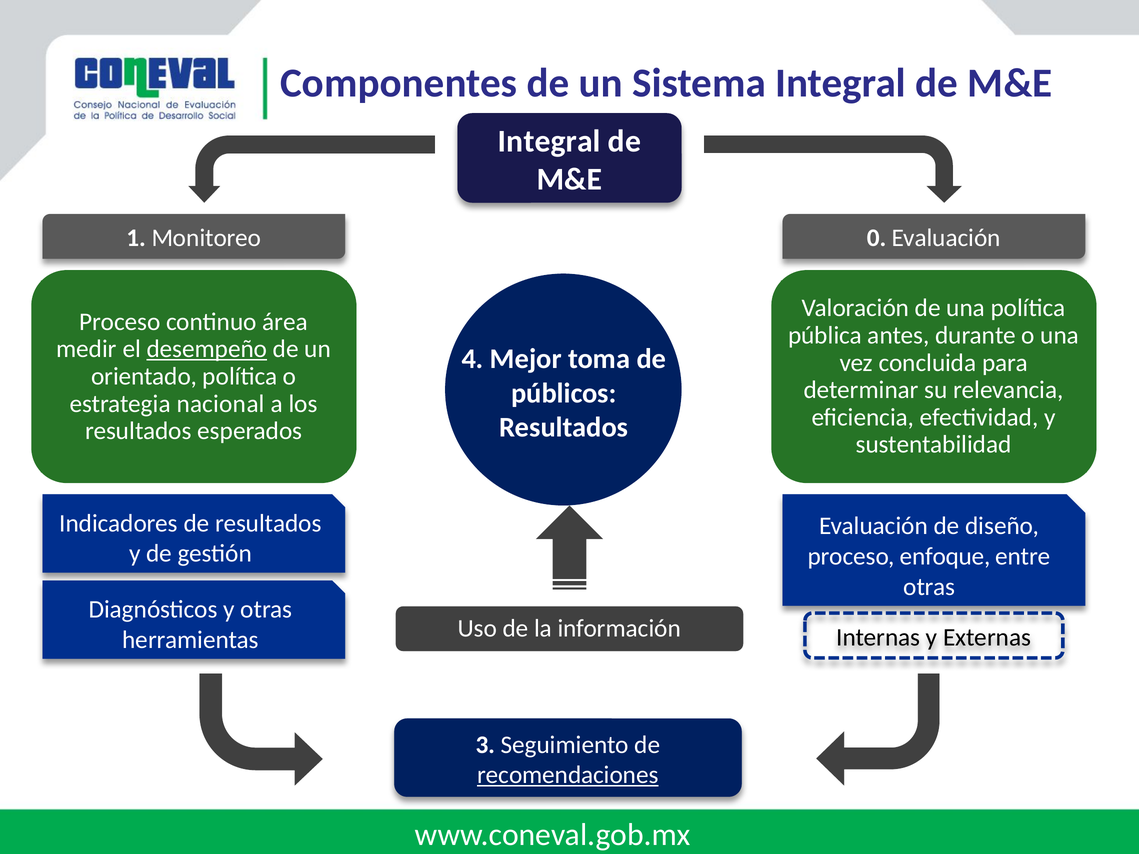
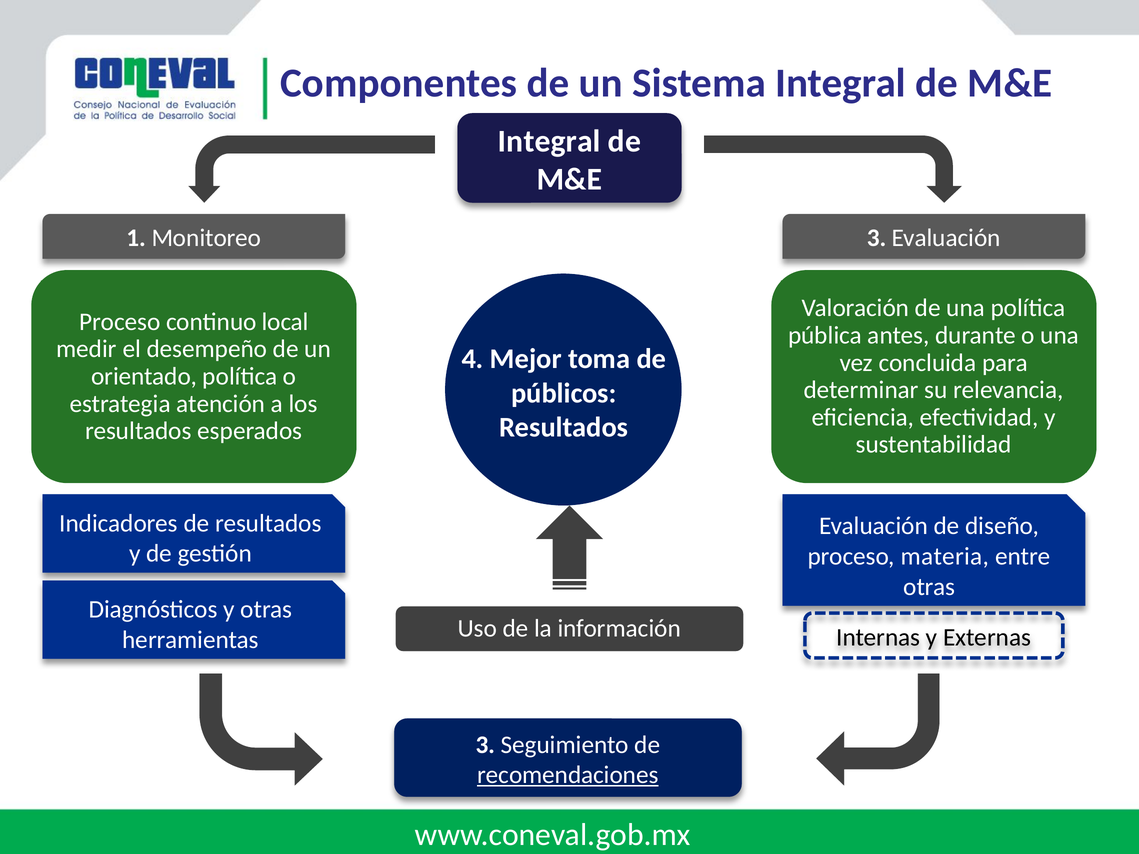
Monitoreo 0: 0 -> 3 (877, 238)
área: área -> local (285, 322)
desempeño underline: present -> none (207, 349)
nacional: nacional -> atención (221, 404)
enfoque: enfoque -> materia (945, 557)
